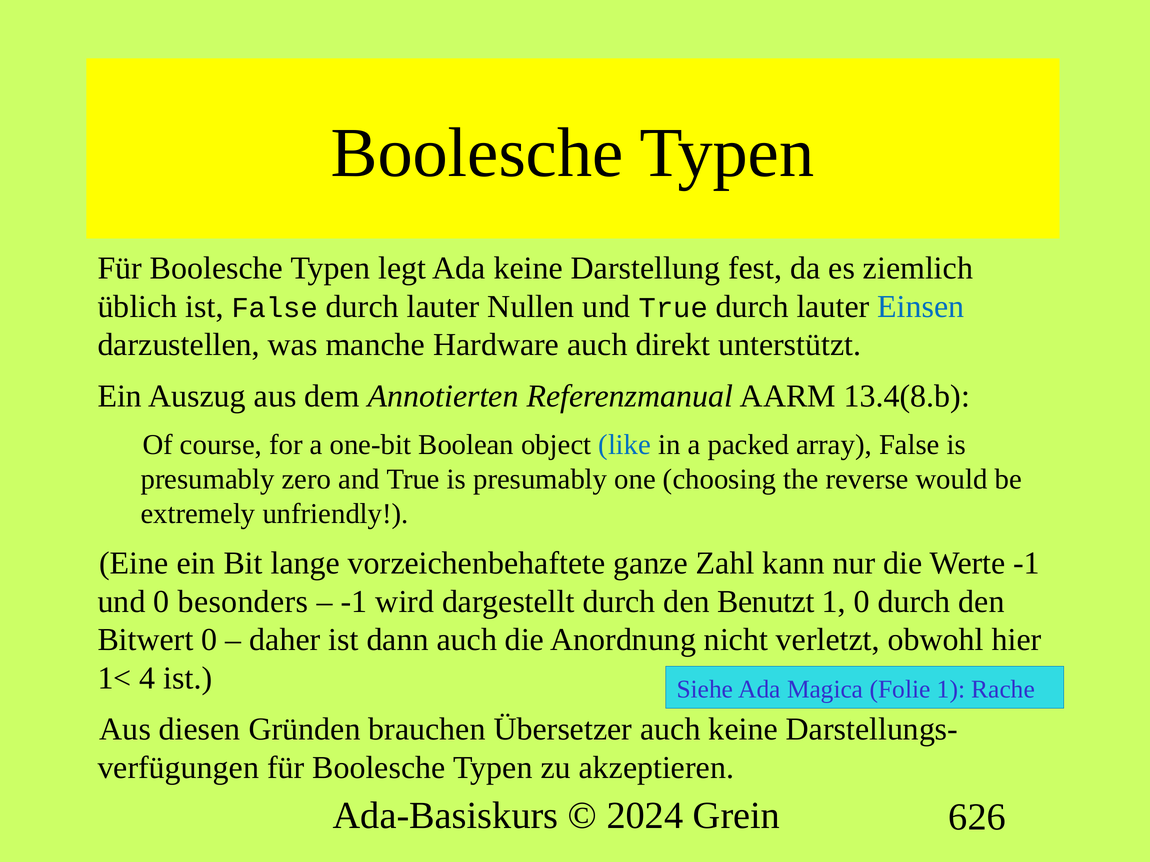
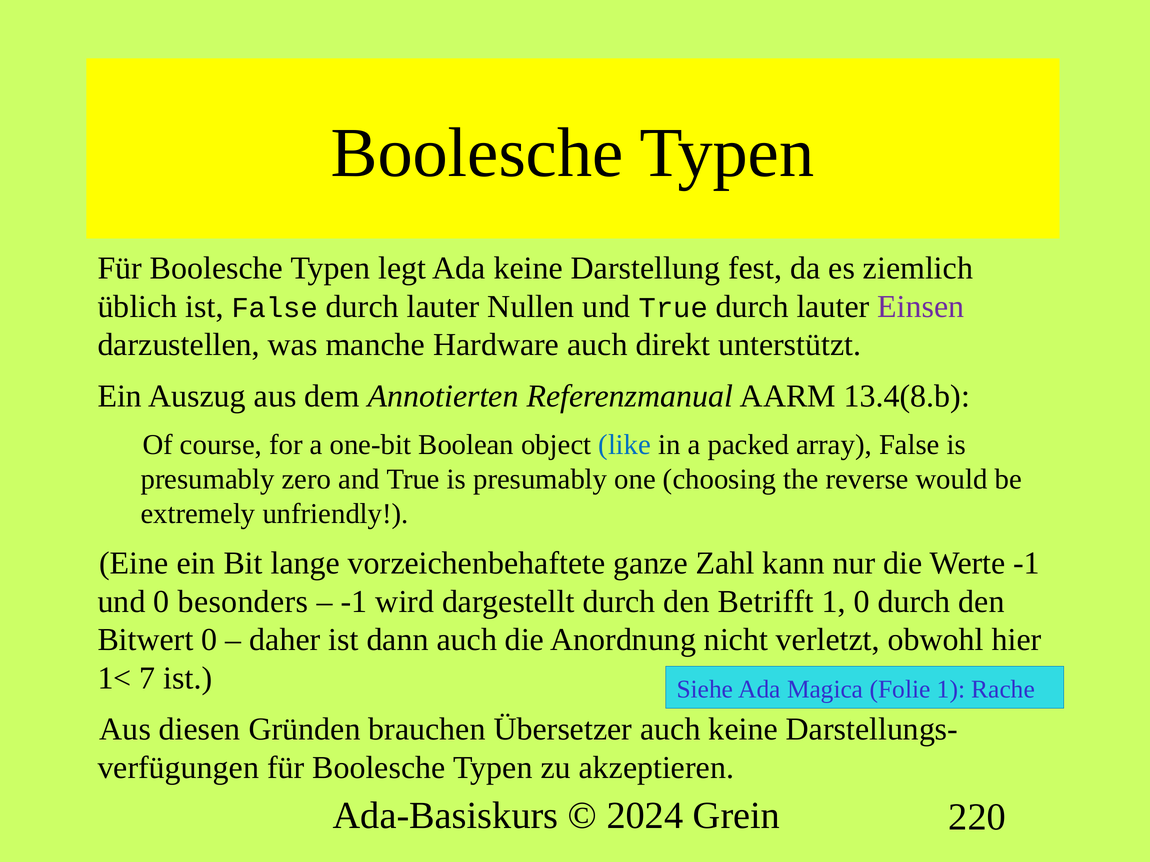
Einsen colour: blue -> purple (921, 307)
Benutzt: Benutzt -> Betrifft (766, 602)
4: 4 -> 7 (147, 679)
626: 626 -> 220 (977, 817)
